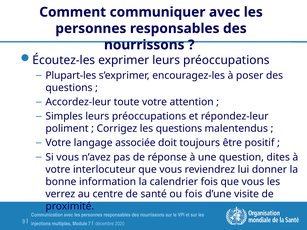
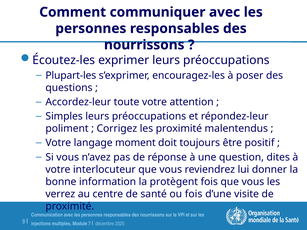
les questions: questions -> proximité (179, 129)
associée: associée -> moment (135, 143)
calendrier: calendrier -> protègent (174, 182)
